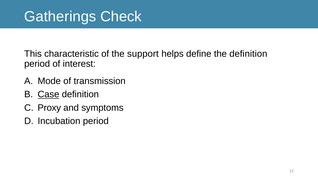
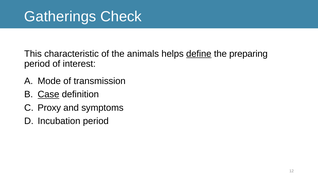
support: support -> animals (143, 54)
define underline: none -> present (199, 54)
the definition: definition -> preparing (248, 54)
